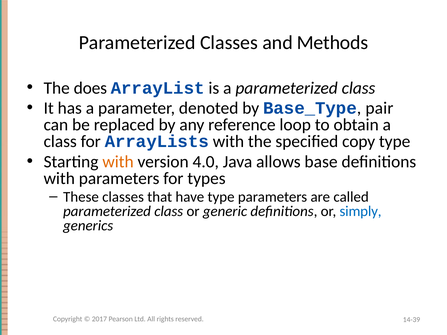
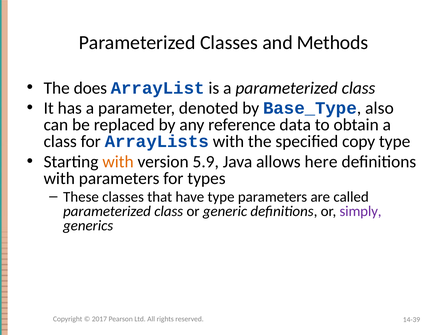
pair: pair -> also (379, 108)
loop: loop -> data (295, 125)
4.0: 4.0 -> 5.9 (206, 162)
base: base -> here (321, 162)
simply colour: blue -> purple (361, 211)
